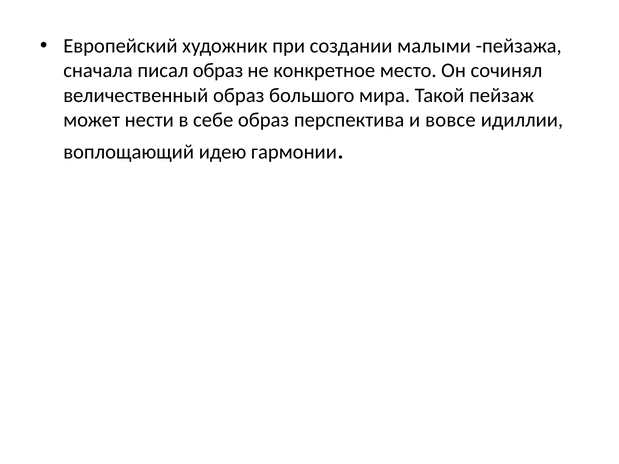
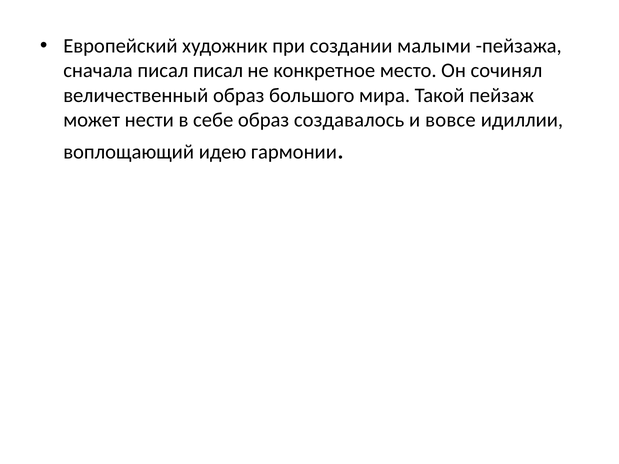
писал образ: образ -> писал (218, 71)
перспектива: перспектива -> создавалось (349, 120)
